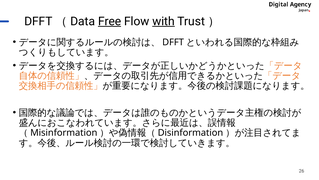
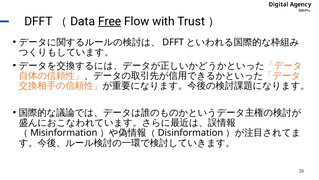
with underline: present -> none (164, 21)
